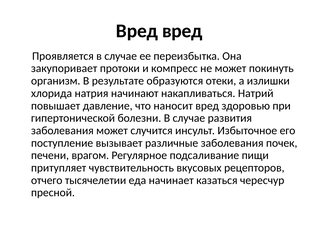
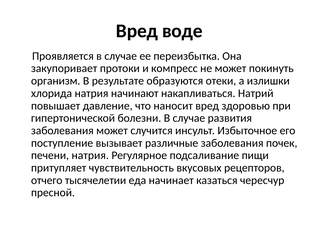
Вред вред: вред -> воде (182, 31)
печени врагом: врагом -> натрия (90, 155)
